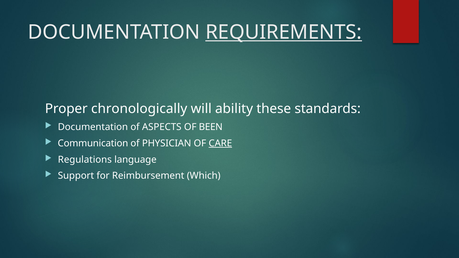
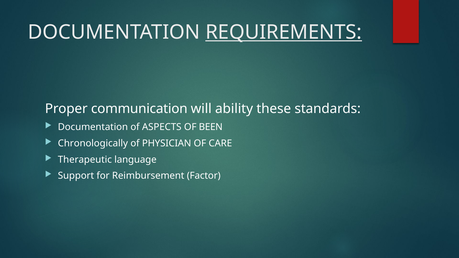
chronologically: chronologically -> communication (139, 109)
Communication: Communication -> Chronologically (93, 143)
CARE underline: present -> none (220, 143)
Regulations: Regulations -> Therapeutic (85, 160)
Which: Which -> Factor (204, 176)
